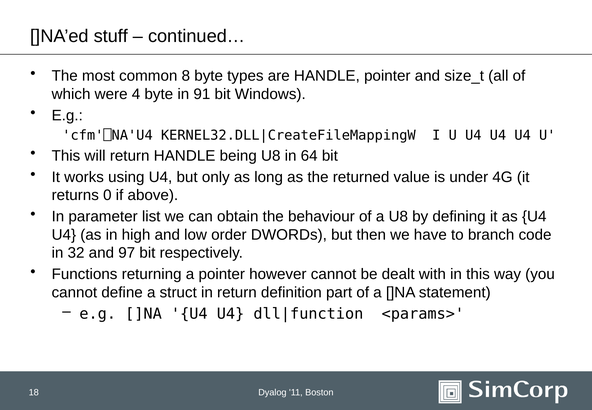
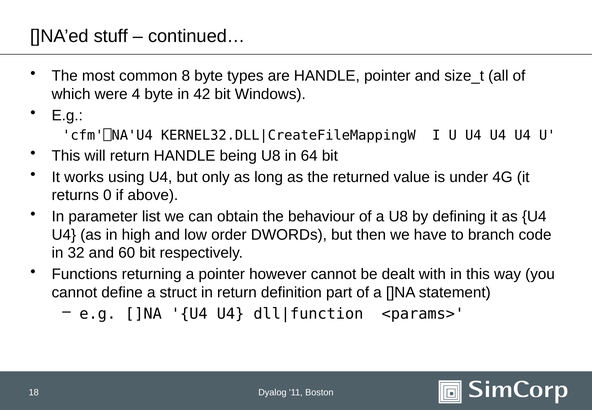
91: 91 -> 42 (202, 94)
97: 97 -> 60 (127, 253)
